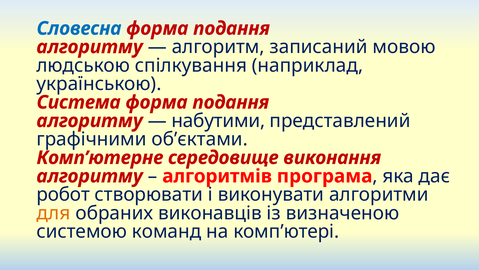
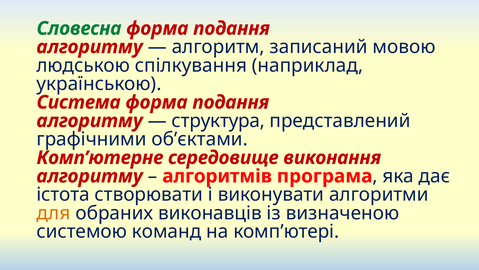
Словесна colour: blue -> green (79, 28)
набутими: набутими -> структура (218, 121)
робот: робот -> істота (63, 194)
